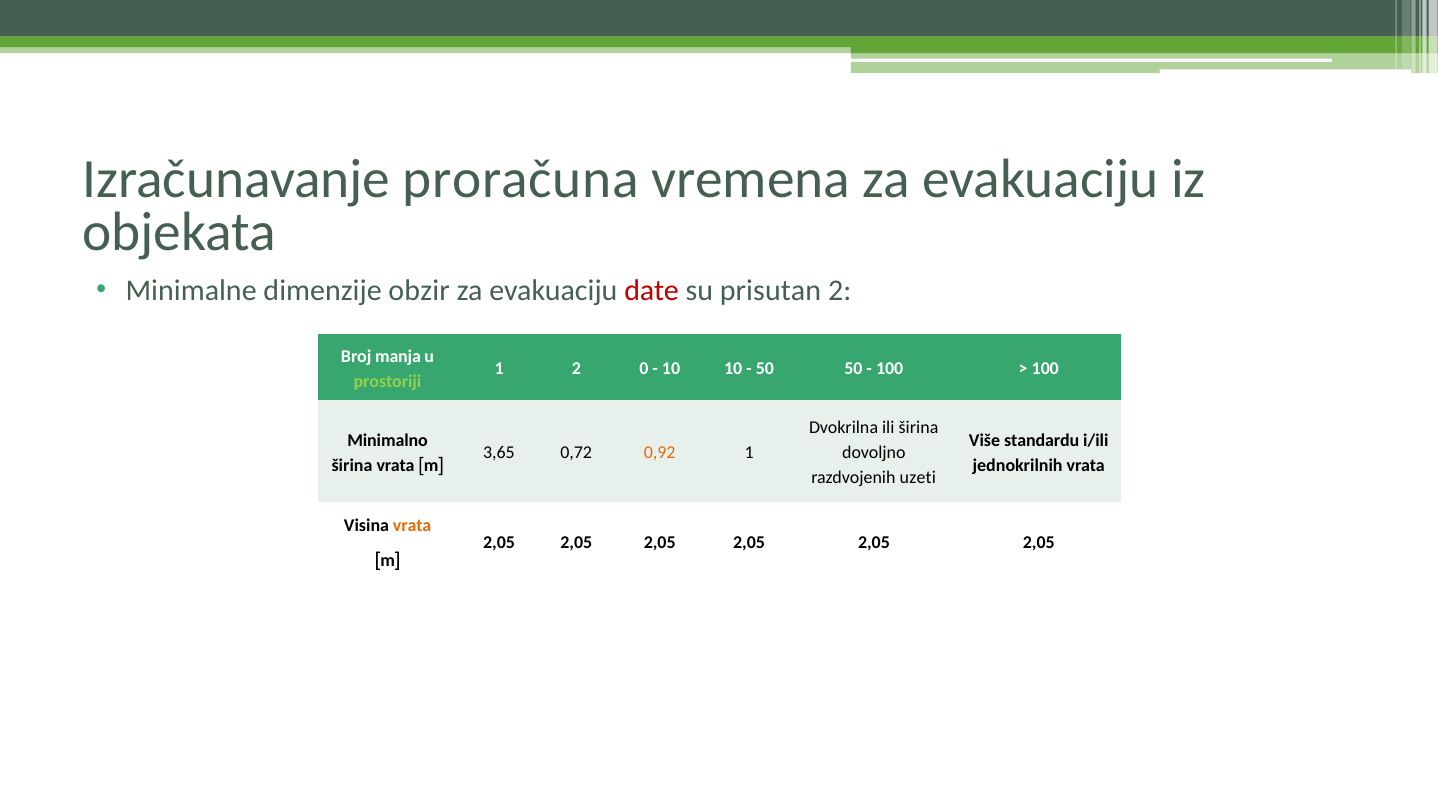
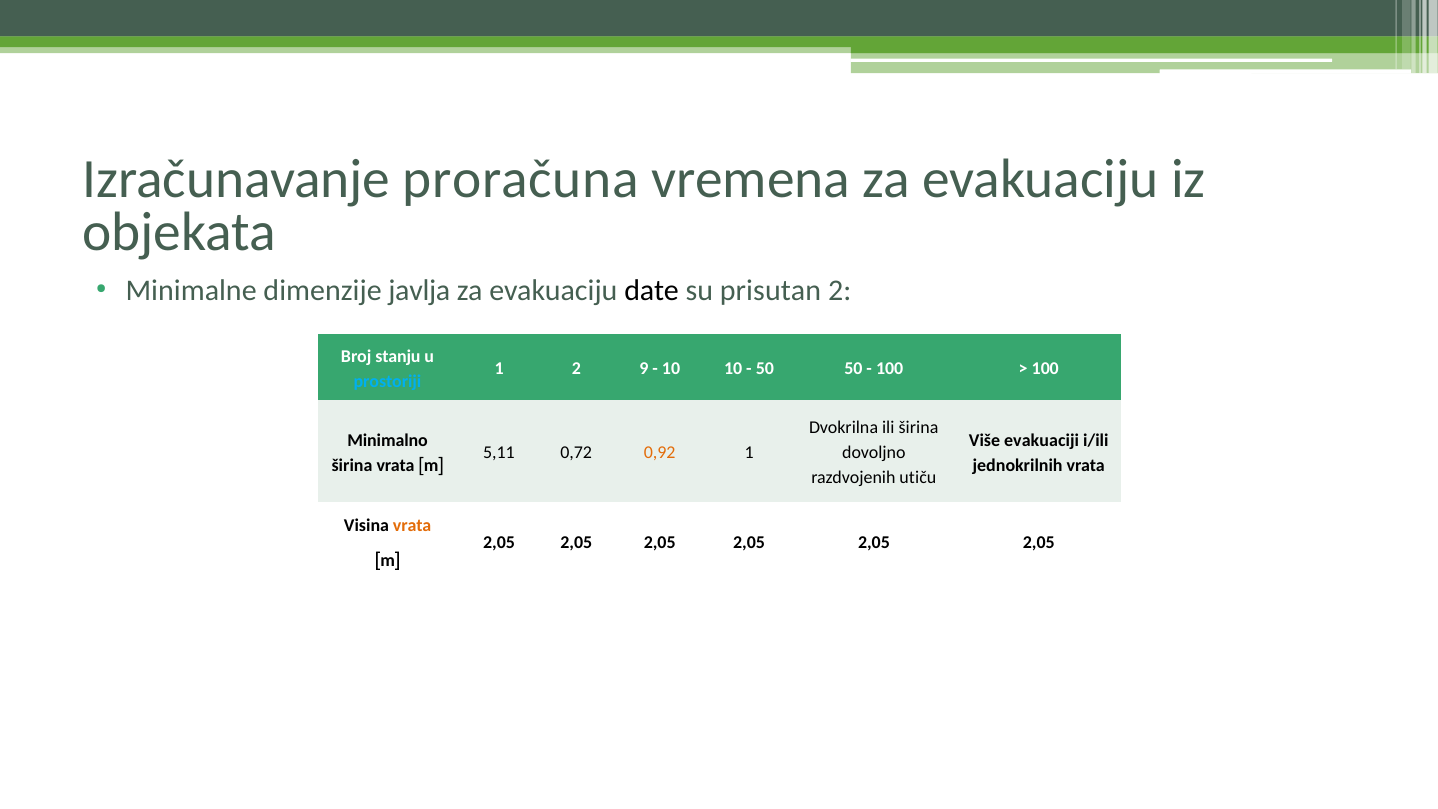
obzir: obzir -> javlja (419, 291)
date colour: red -> black (652, 291)
manja: manja -> stanju (398, 356)
0: 0 -> 9 (644, 369)
prostoriji colour: light green -> light blue (387, 381)
standardu: standardu -> evakuaciji (1042, 440)
3,65: 3,65 -> 5,11 (499, 453)
uzeti: uzeti -> utiču (918, 478)
